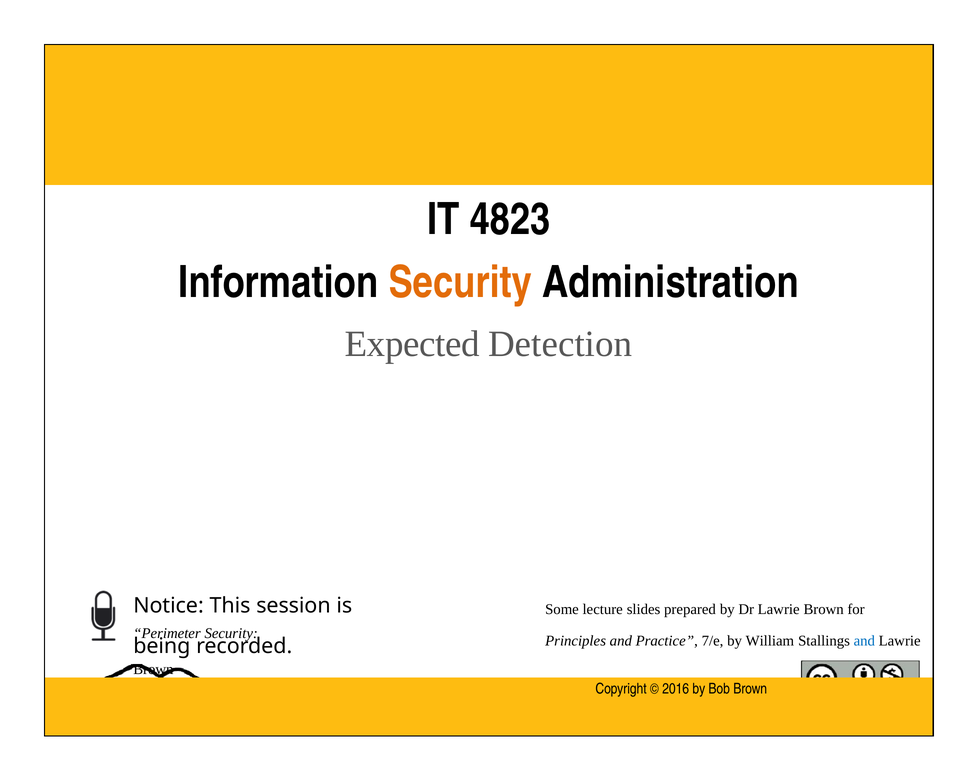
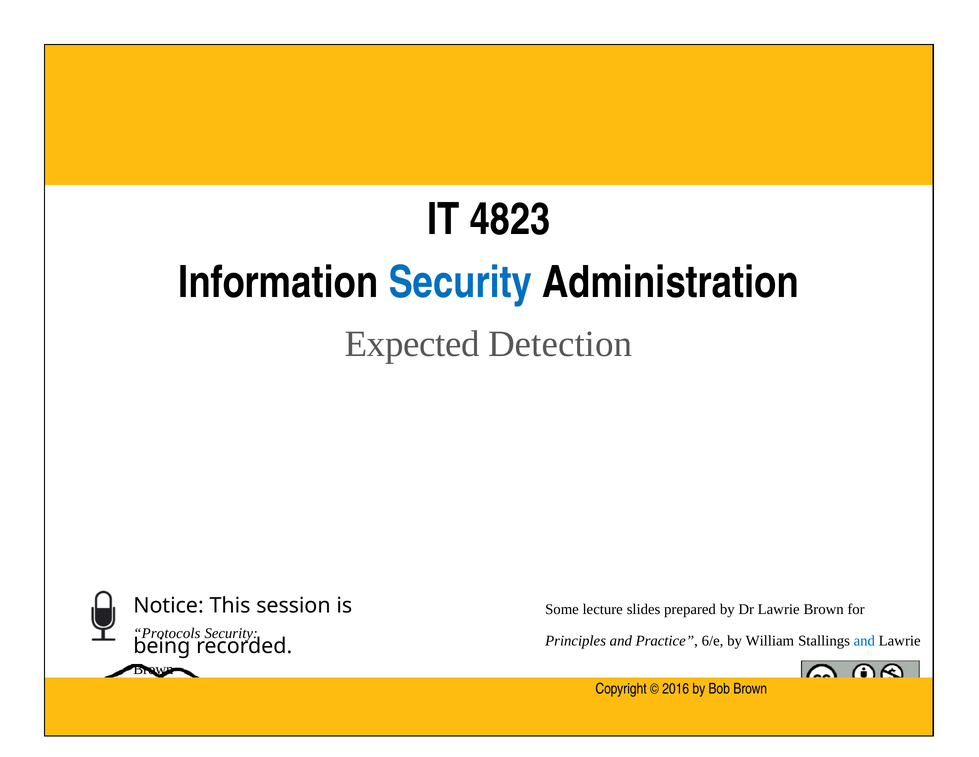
Security colour: orange -> blue (460, 282)
Perimeter: Perimeter -> Protocols (167, 633)
7/e: 7/e -> 6/e (713, 641)
